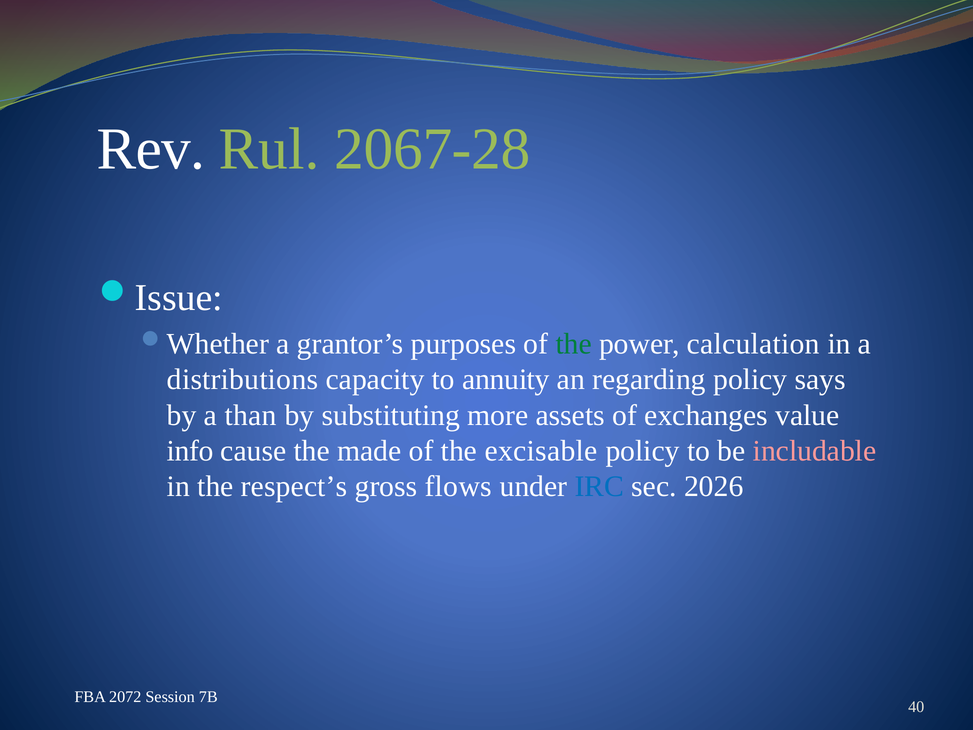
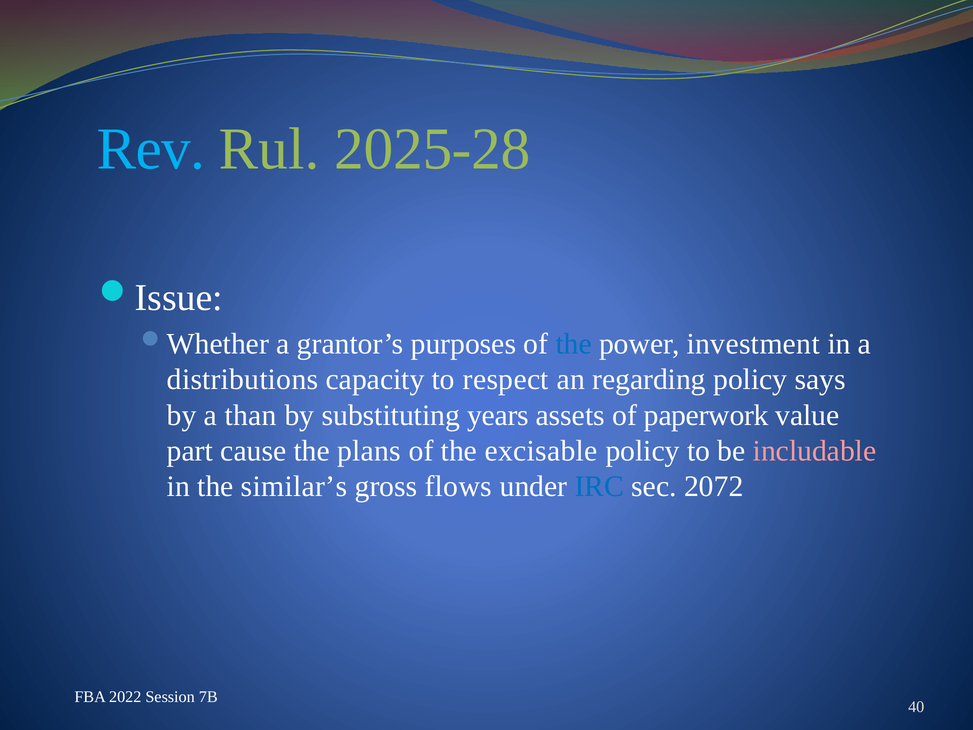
Rev colour: white -> light blue (151, 149)
2067-28: 2067-28 -> 2025-28 (432, 149)
the colour: green -> blue (574, 344)
calculation: calculation -> investment (753, 344)
annuity: annuity -> respect (506, 379)
more: more -> years (498, 415)
exchanges: exchanges -> paperwork (706, 415)
info: info -> part (190, 451)
made: made -> plans (369, 451)
respect’s: respect’s -> similar’s (294, 486)
2026: 2026 -> 2072 (714, 486)
2072: 2072 -> 2022 (125, 697)
